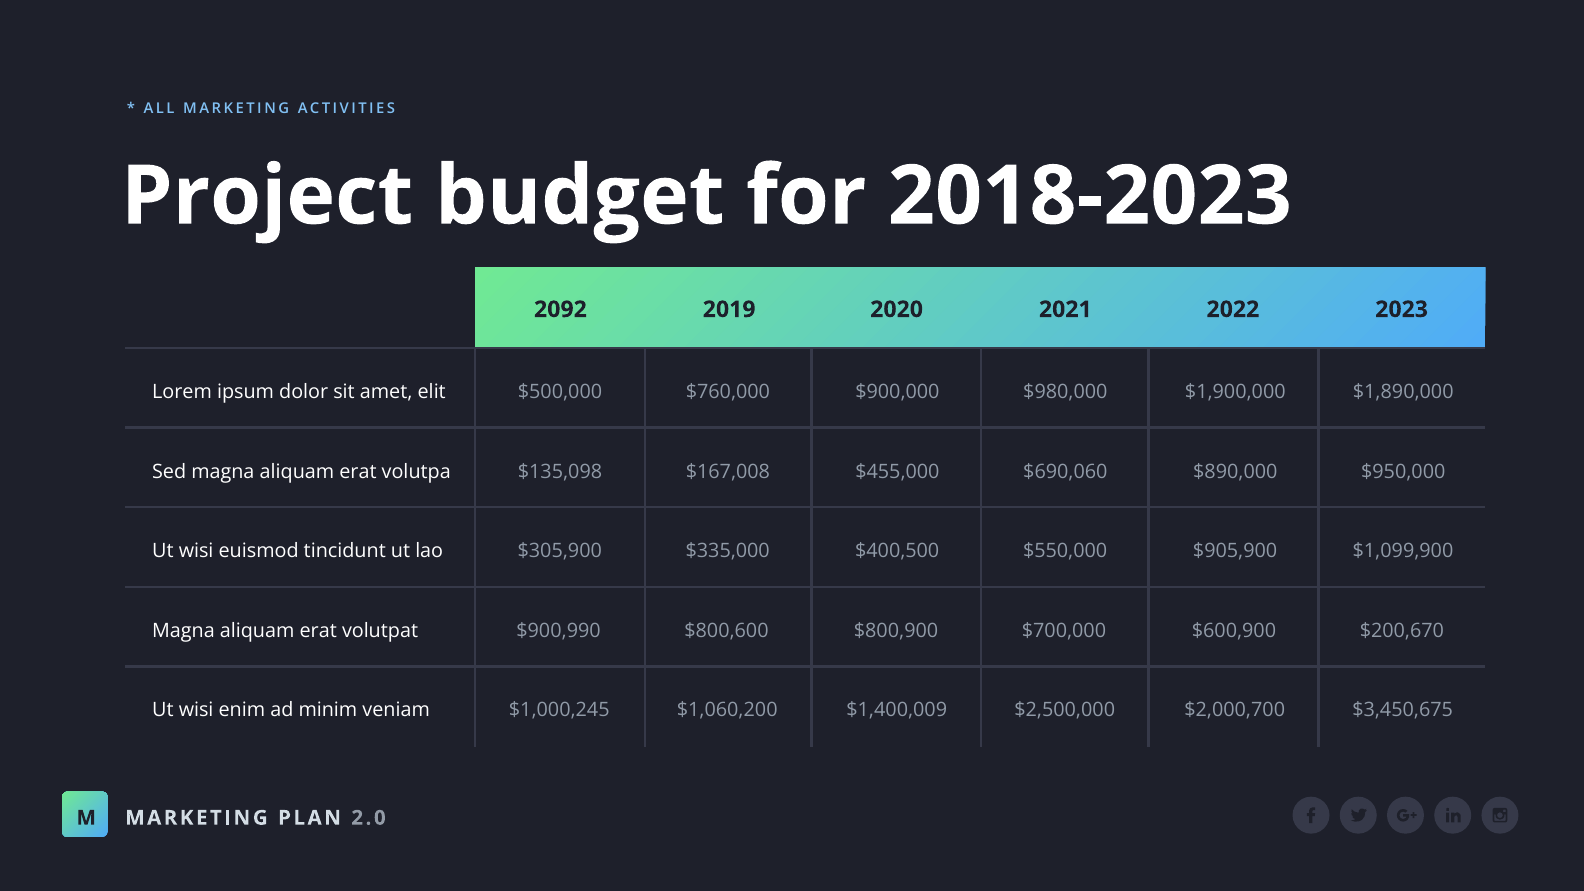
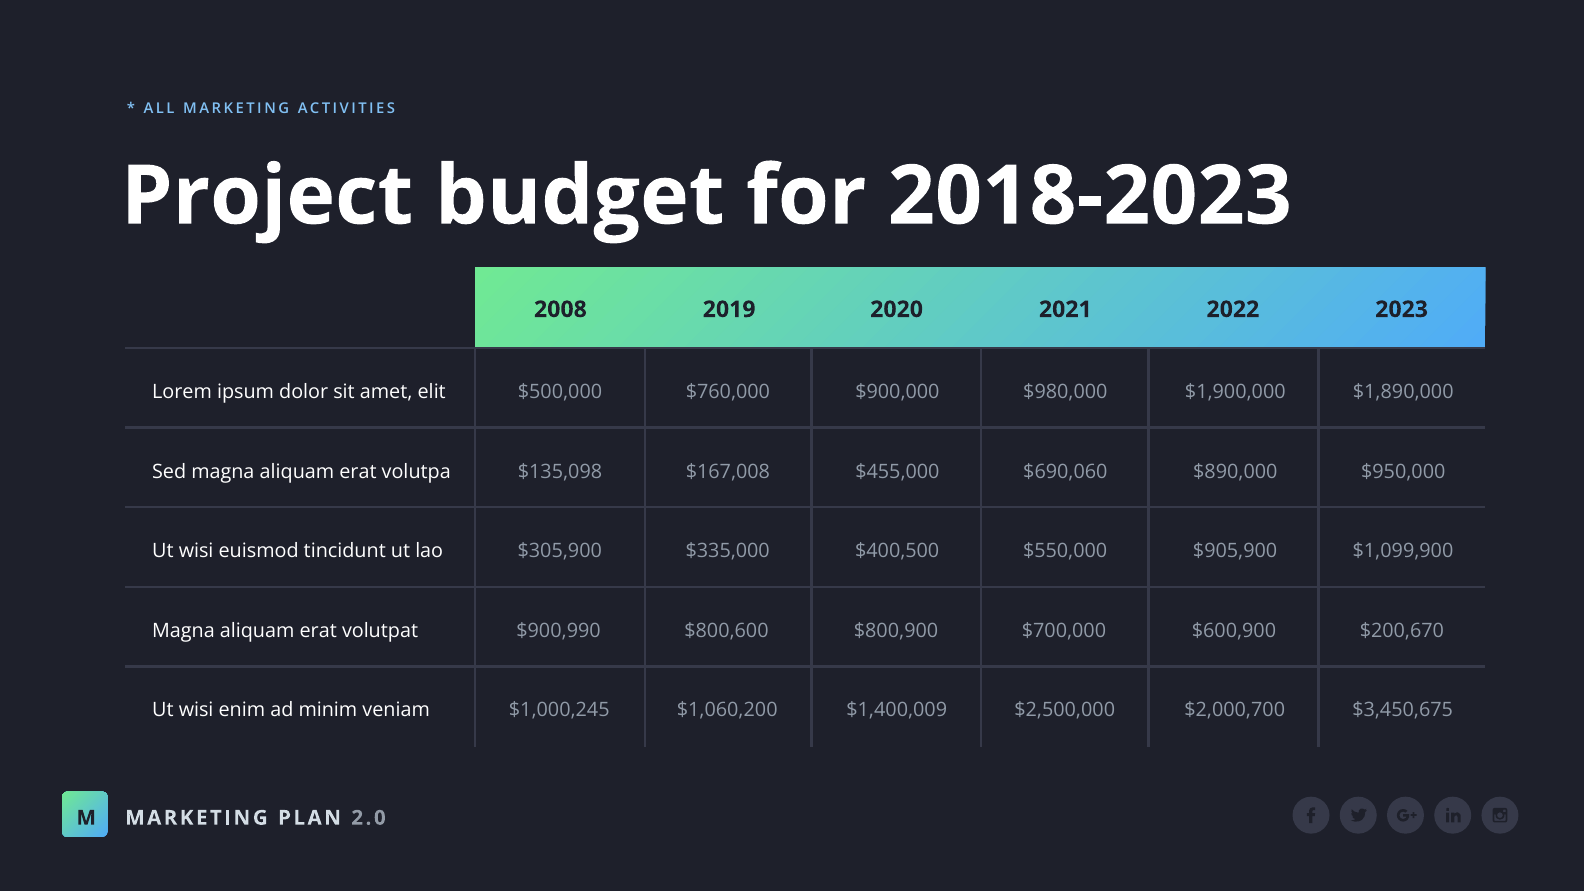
2092: 2092 -> 2008 (560, 309)
